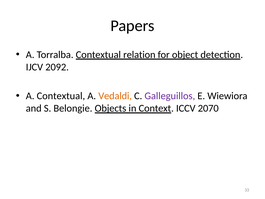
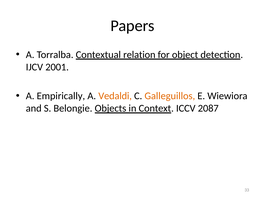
2092: 2092 -> 2001 (57, 67)
A Contextual: Contextual -> Empirically (61, 96)
Galleguillos colour: purple -> orange (170, 96)
2070: 2070 -> 2087 (208, 108)
